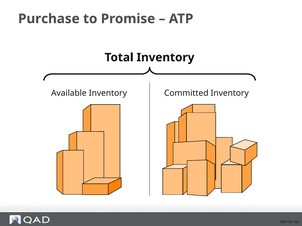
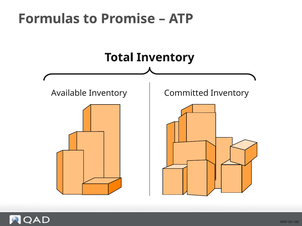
Purchase: Purchase -> Formulas (49, 19)
